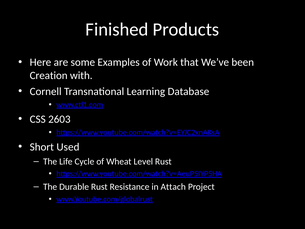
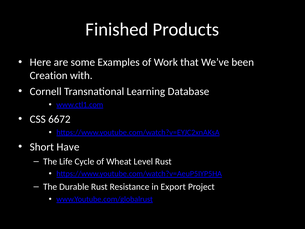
2603: 2603 -> 6672 (59, 119)
Used: Used -> Have (68, 147)
Attach: Attach -> Export (173, 187)
